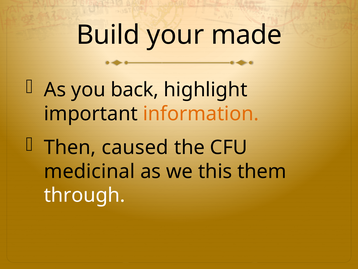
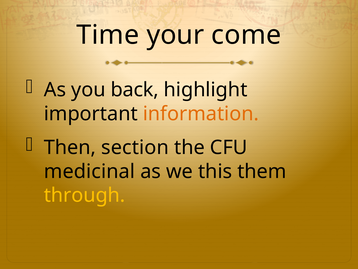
Build: Build -> Time (108, 35)
made: made -> come (246, 35)
caused: caused -> section (135, 147)
through colour: white -> yellow (85, 195)
